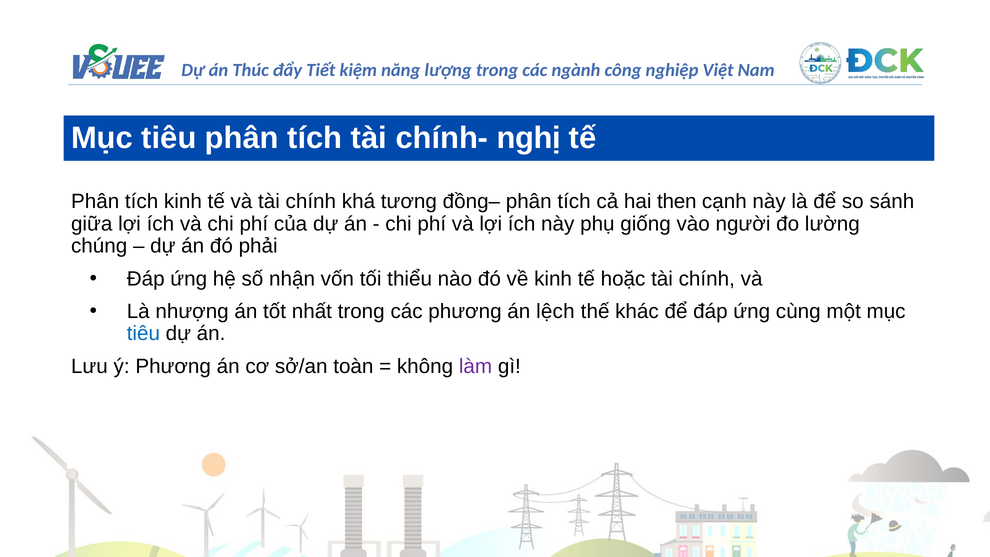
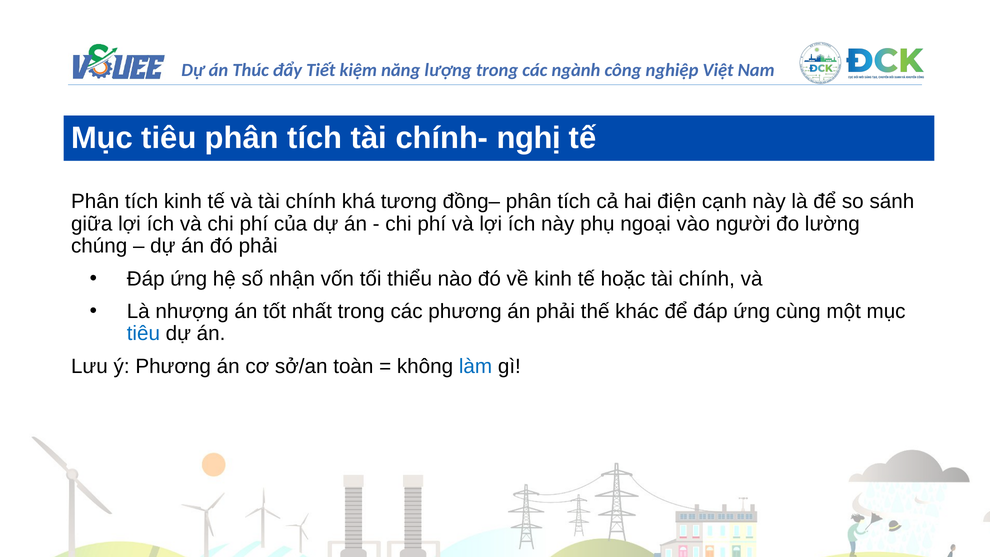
then: then -> điện (677, 201)
giống: giống -> ngoại (646, 224)
án lệch: lệch -> phải (555, 311)
làm colour: purple -> blue (476, 366)
